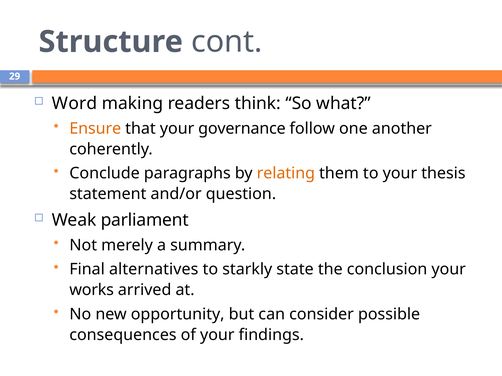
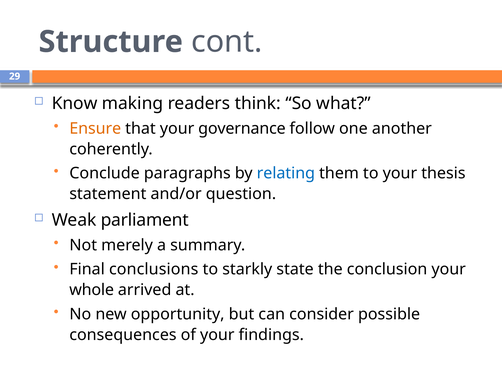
Word: Word -> Know (75, 104)
relating colour: orange -> blue (286, 174)
alternatives: alternatives -> conclusions (154, 270)
works: works -> whole (92, 290)
